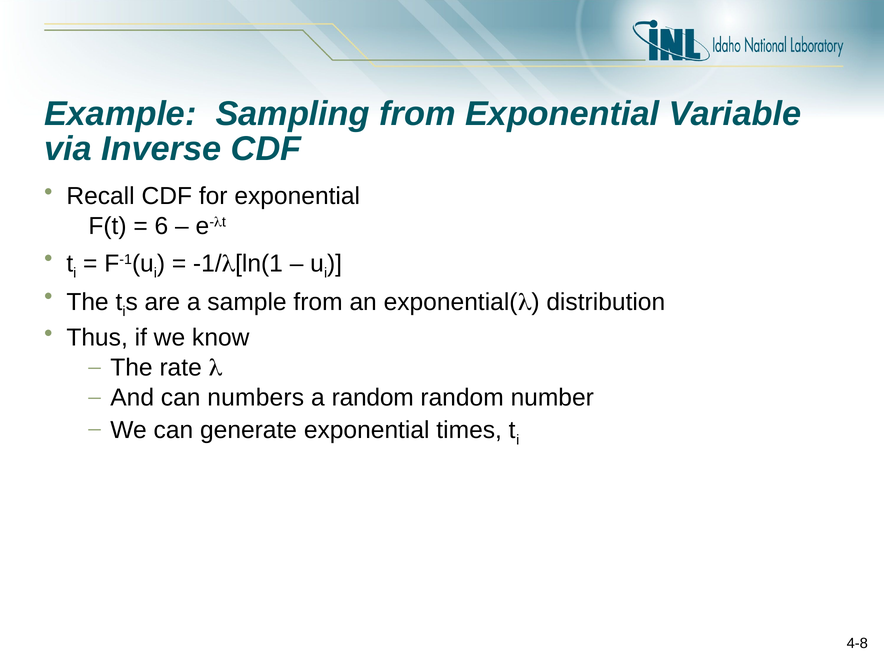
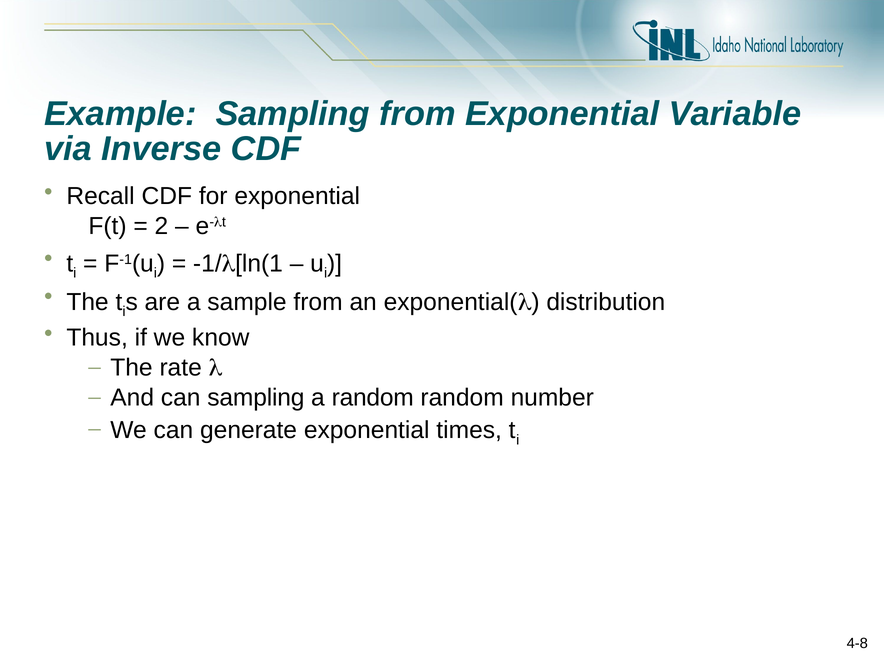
6: 6 -> 2 (161, 226)
can numbers: numbers -> sampling (256, 398)
